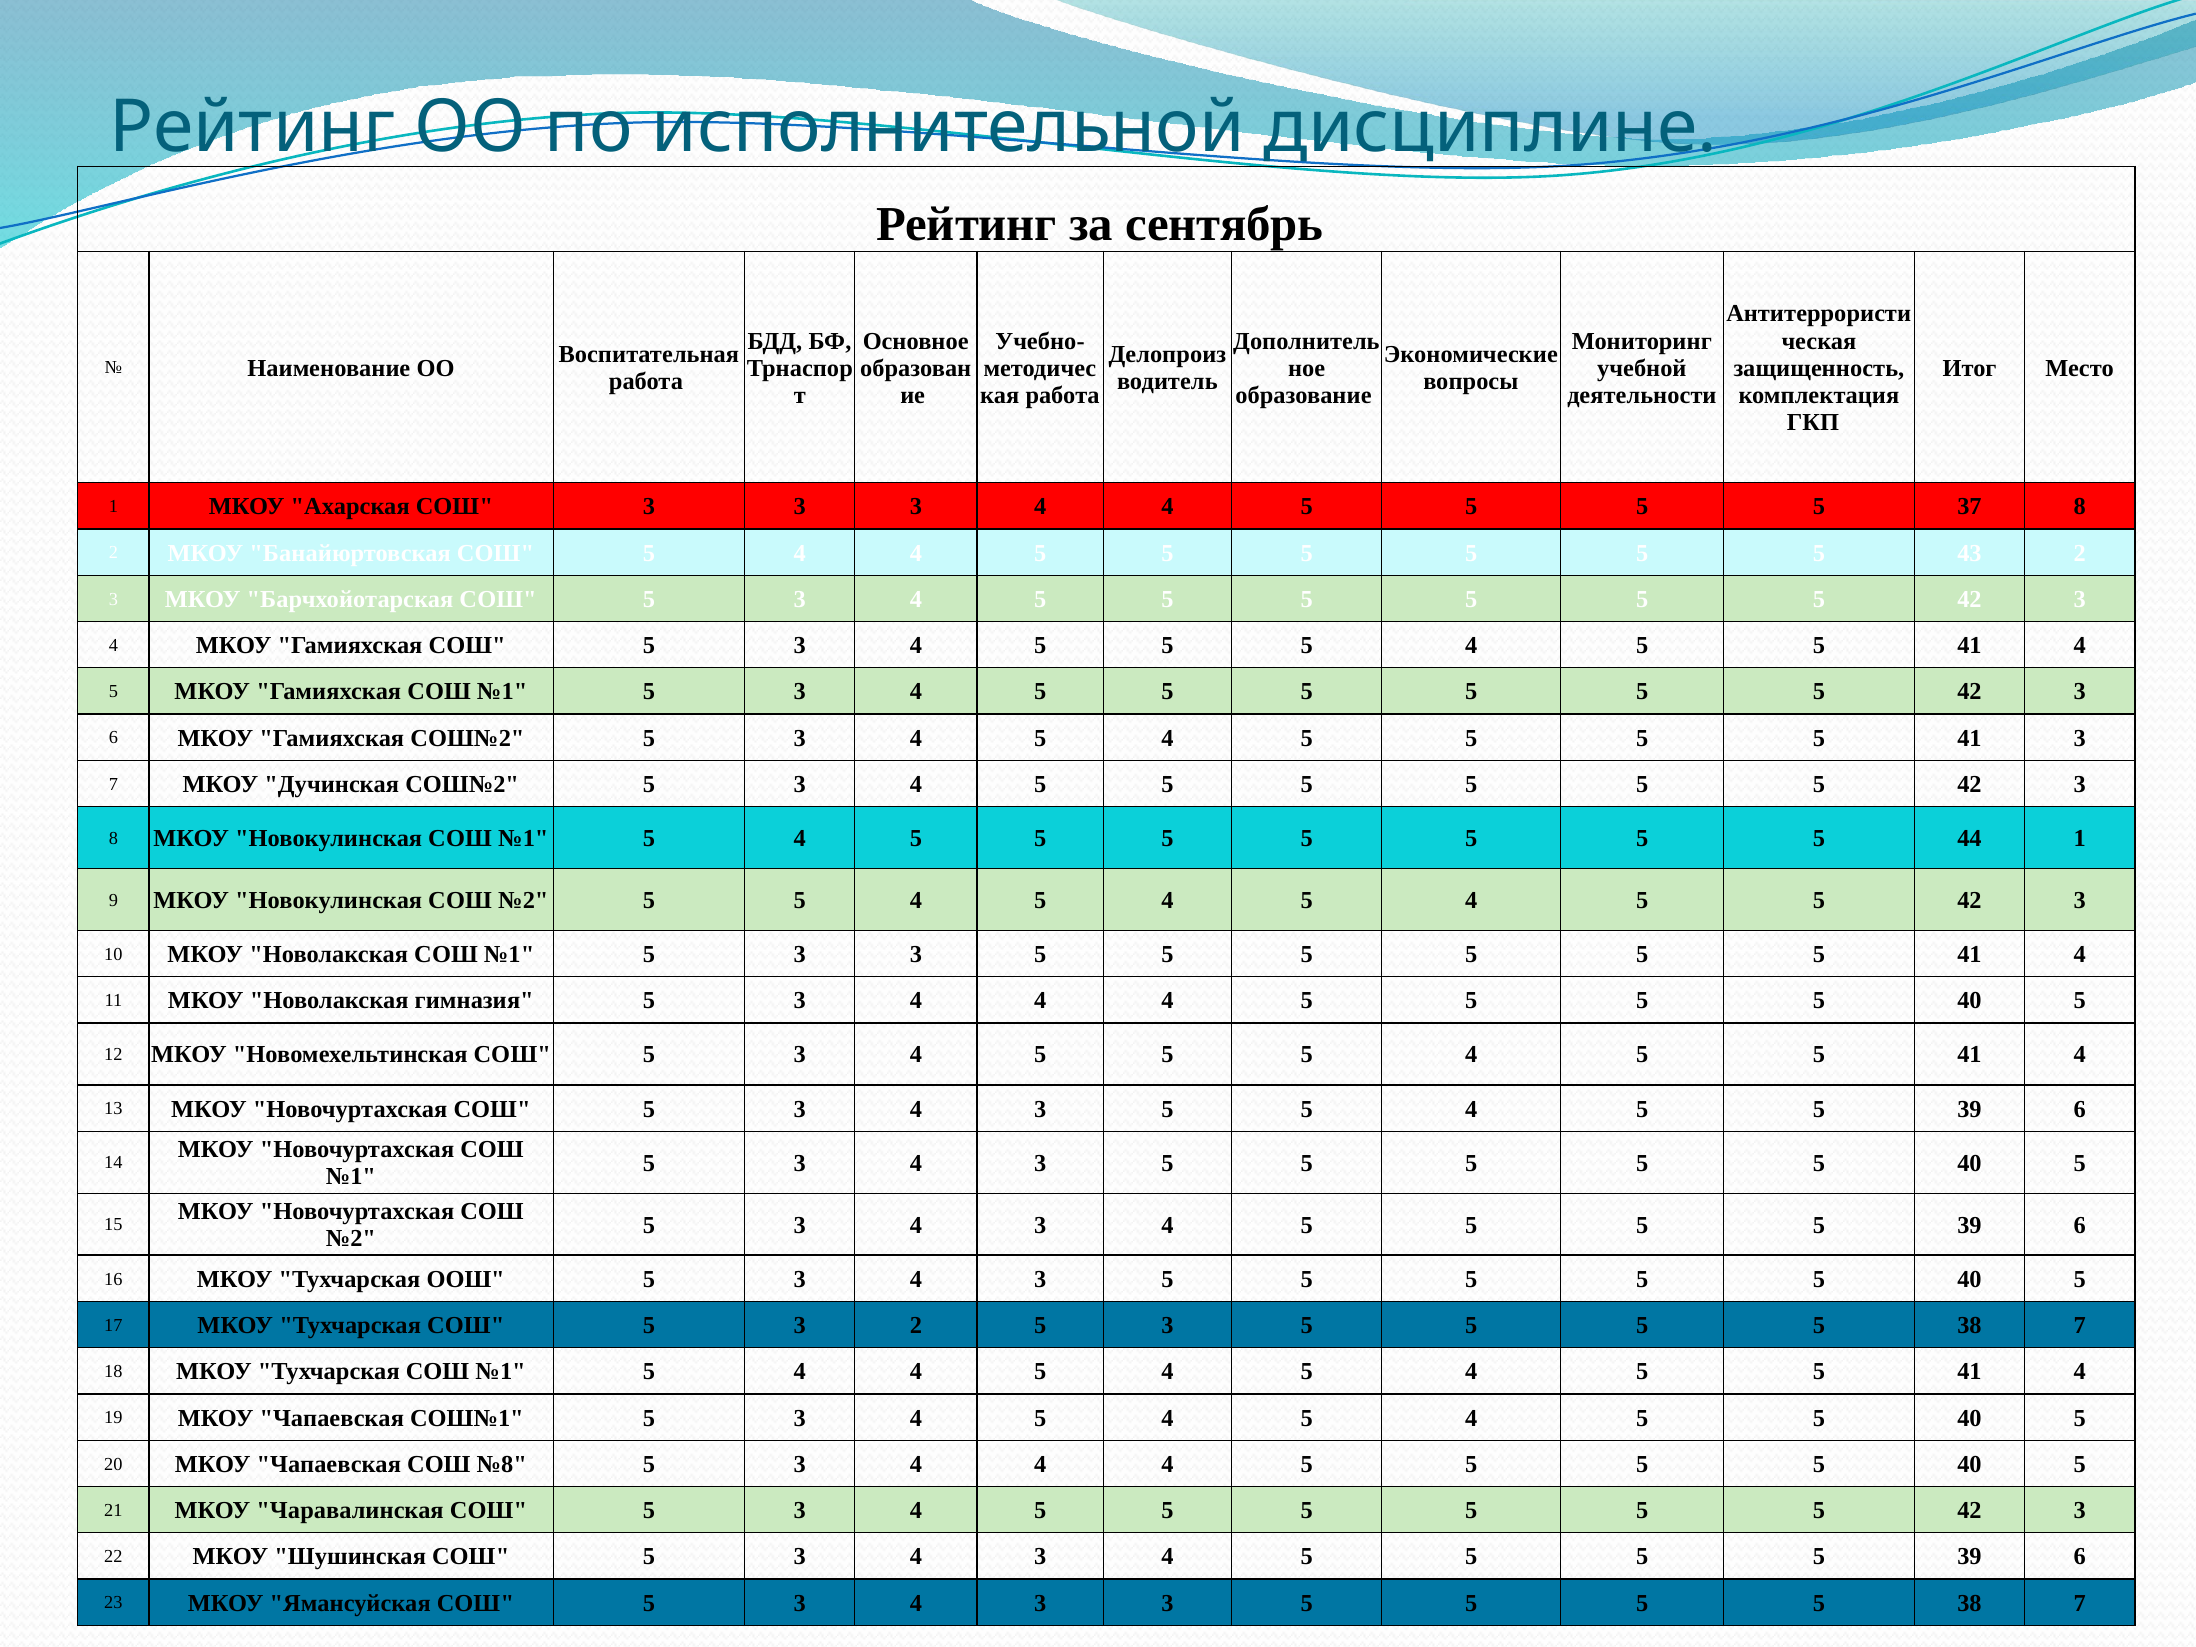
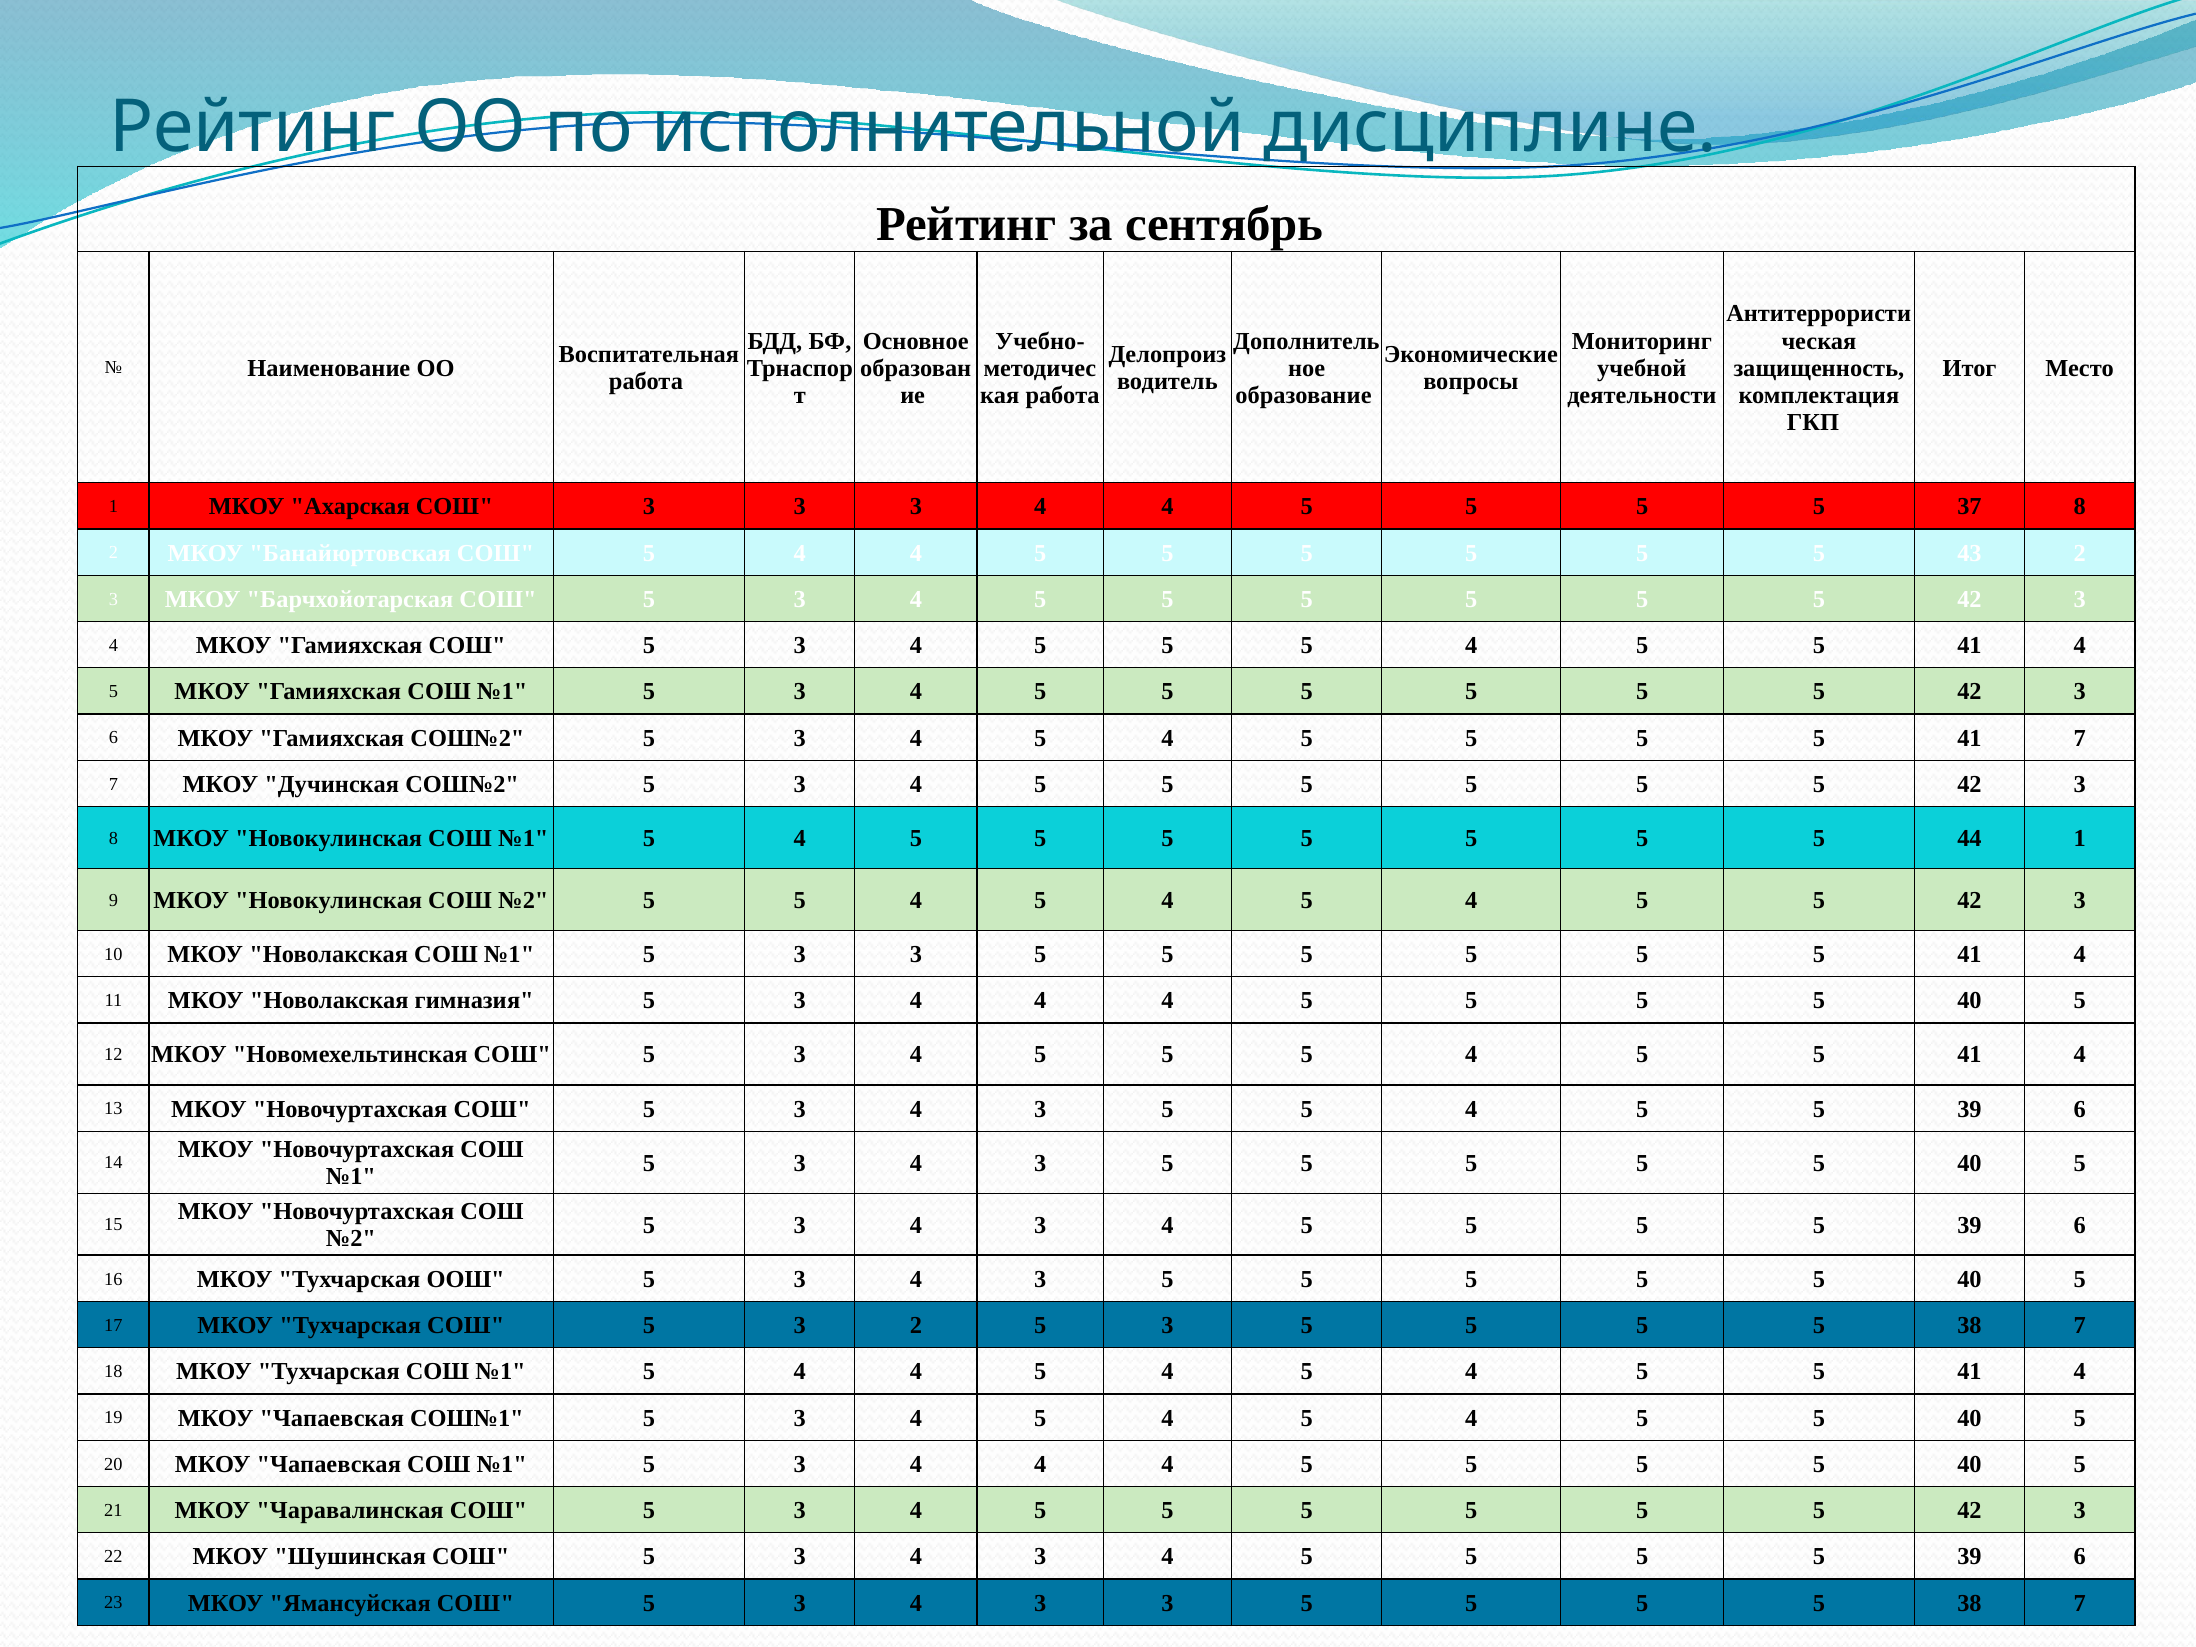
41 3: 3 -> 7 (2080, 738)
Чапаевская СОШ №8: №8 -> №1 (502, 1464)
